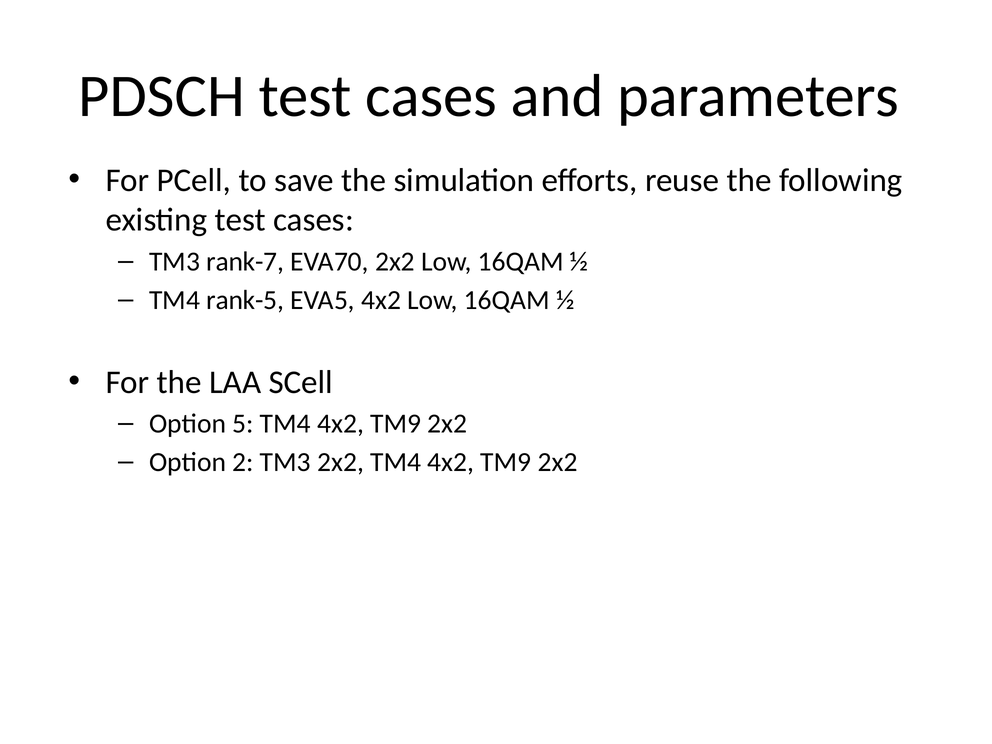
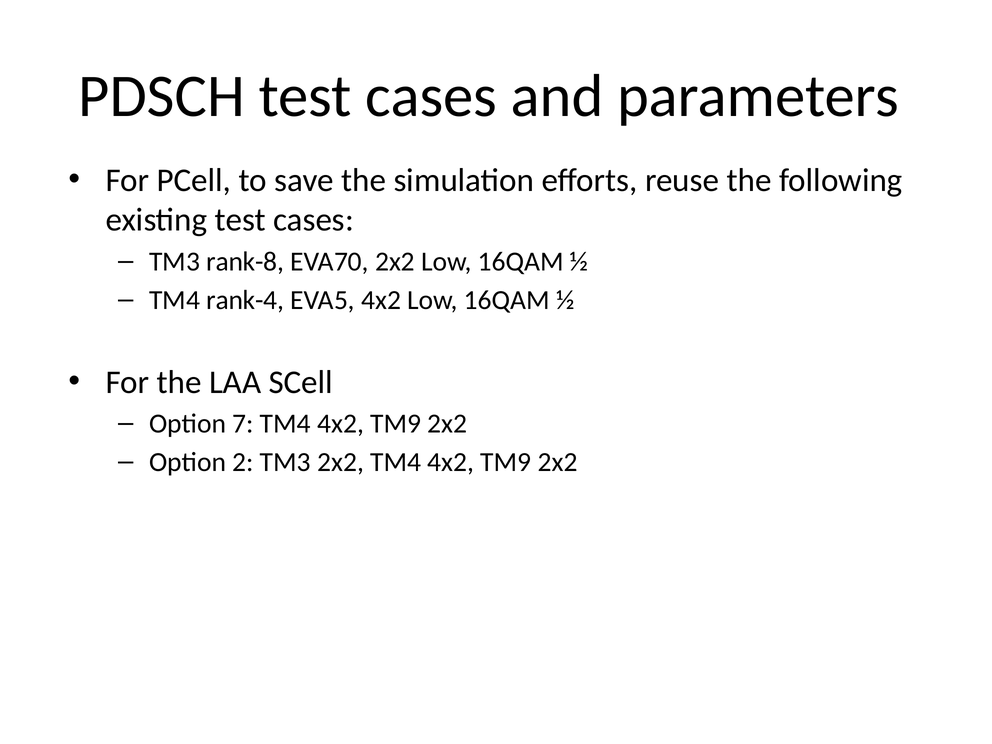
rank-7: rank-7 -> rank-8 (245, 262)
rank-5: rank-5 -> rank-4 (245, 300)
5: 5 -> 7 (243, 424)
